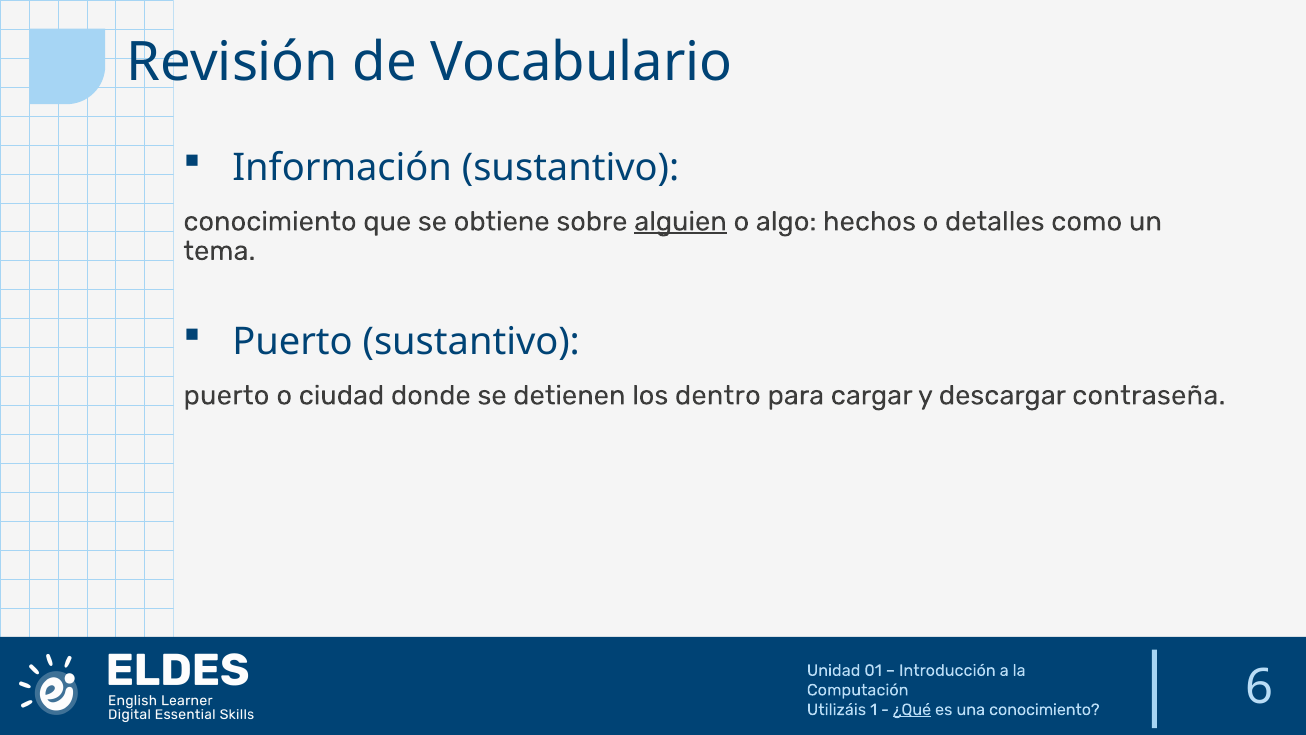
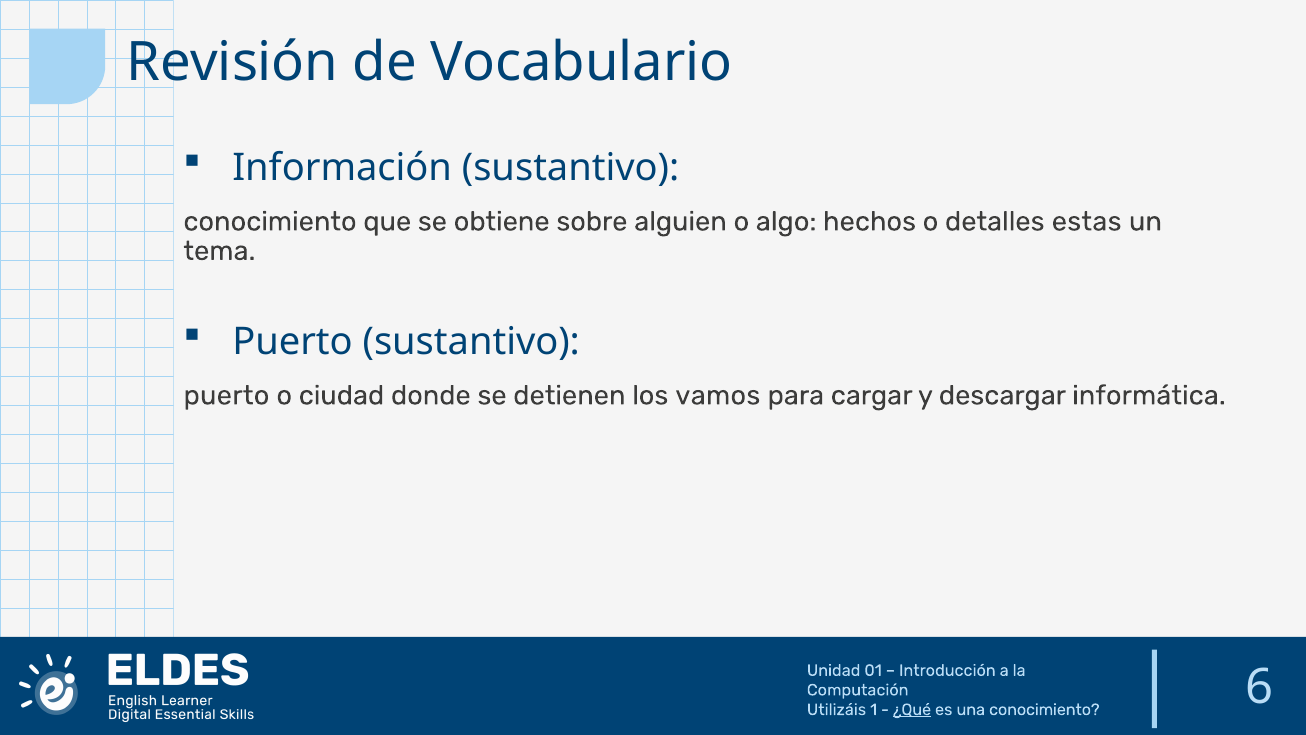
alguien underline: present -> none (680, 221)
como: como -> estas (1087, 221)
dentro: dentro -> vamos (718, 395)
contraseña: contraseña -> informática (1149, 395)
